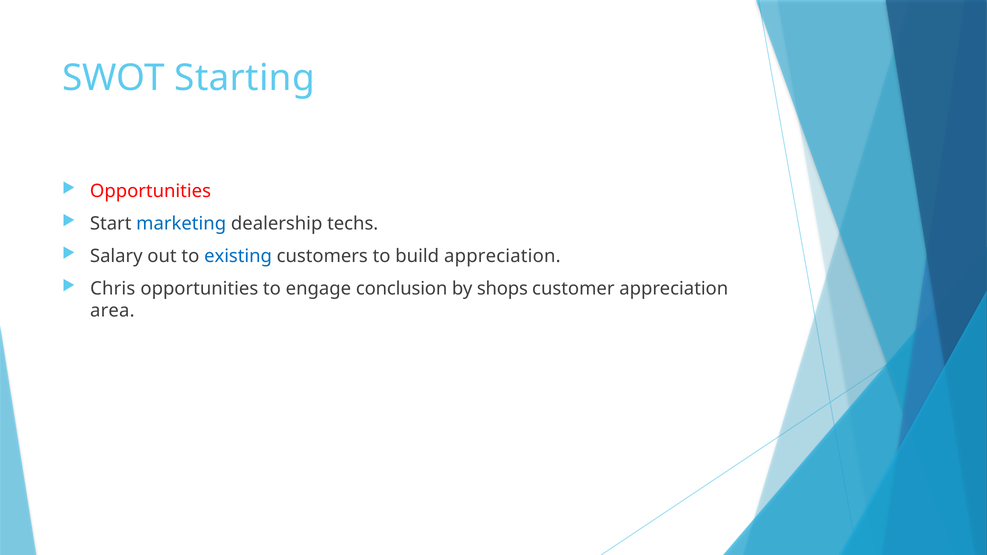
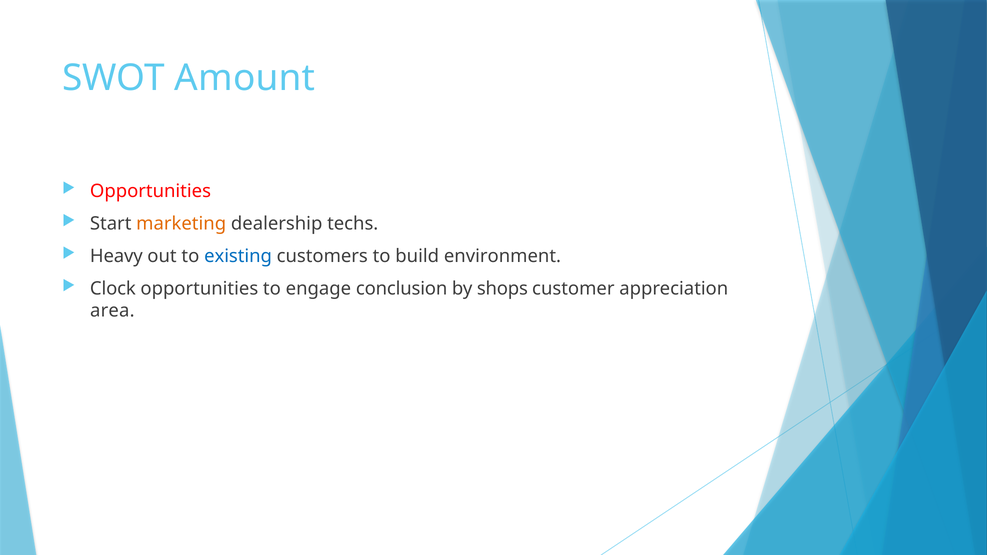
Starting: Starting -> Amount (245, 78)
marketing colour: blue -> orange (181, 224)
Salary: Salary -> Heavy (116, 256)
build appreciation: appreciation -> environment (502, 256)
Chris: Chris -> Clock (113, 289)
